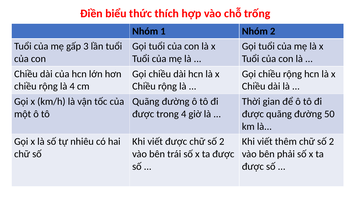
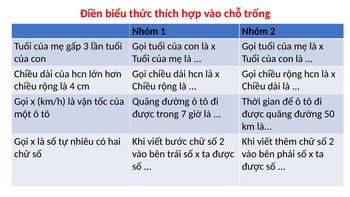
trong 4: 4 -> 7 (184, 114)
viết được: được -> bước (176, 141)
